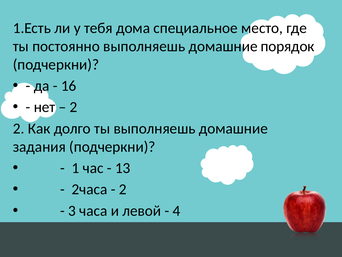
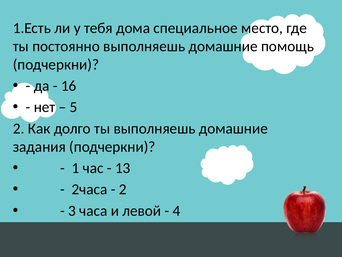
порядок: порядок -> помощь (288, 46)
2: 2 -> 5 (74, 107)
